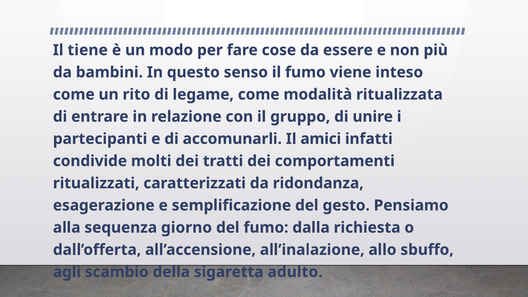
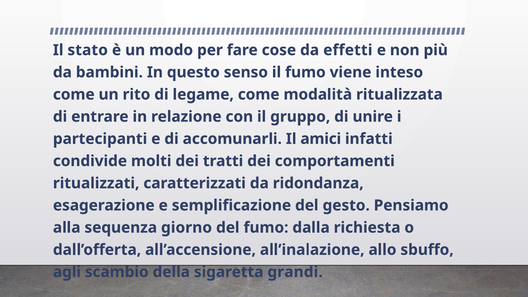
tiene: tiene -> stato (88, 50)
essere: essere -> effetti (348, 50)
adulto: adulto -> grandi (295, 272)
